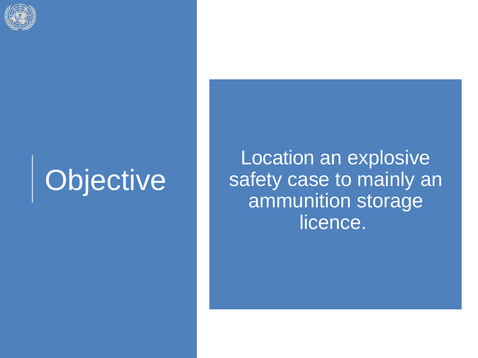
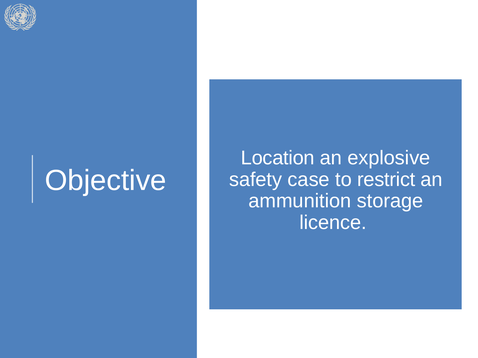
mainly: mainly -> restrict (386, 180)
